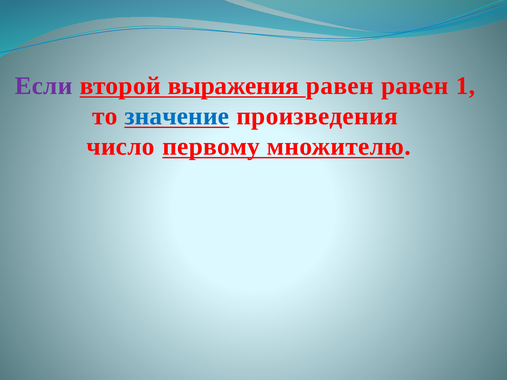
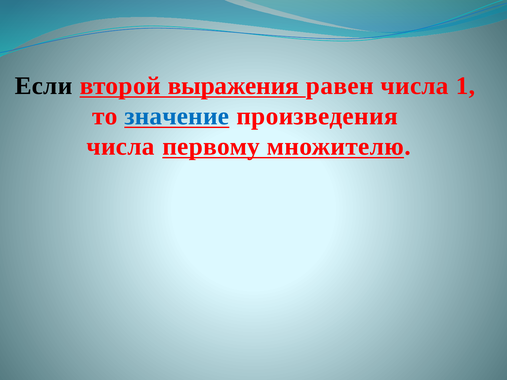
Если colour: purple -> black (44, 86)
равен равен: равен -> числа (415, 86)
число: число -> числа (121, 147)
